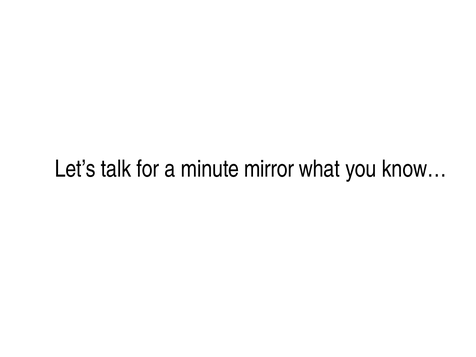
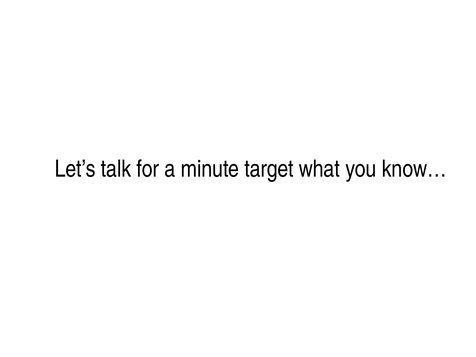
mirror: mirror -> target (269, 169)
